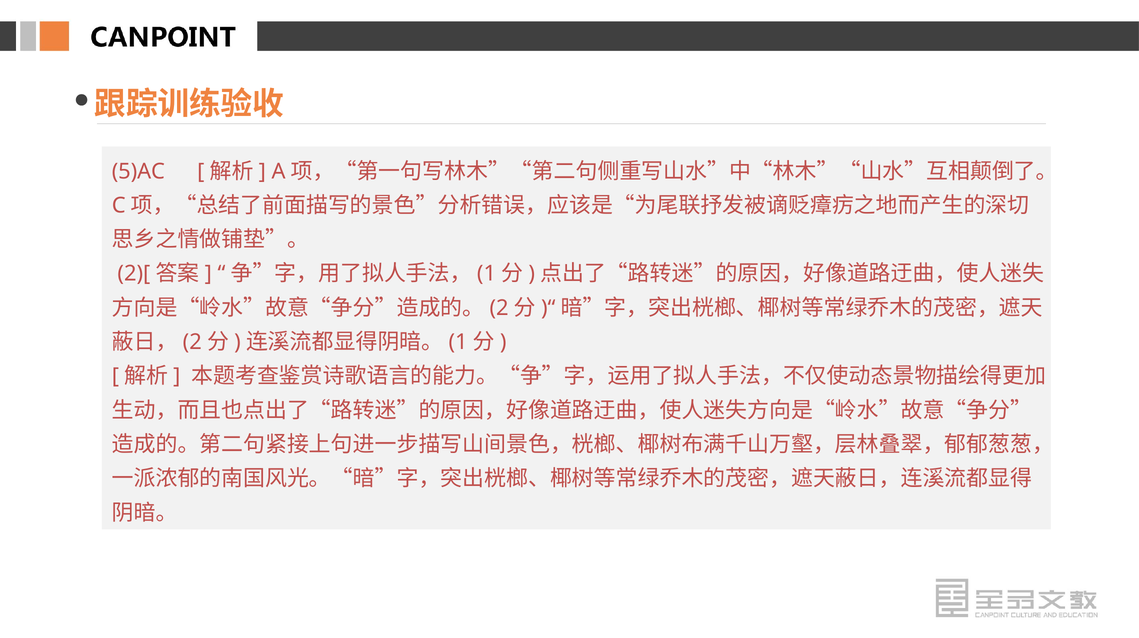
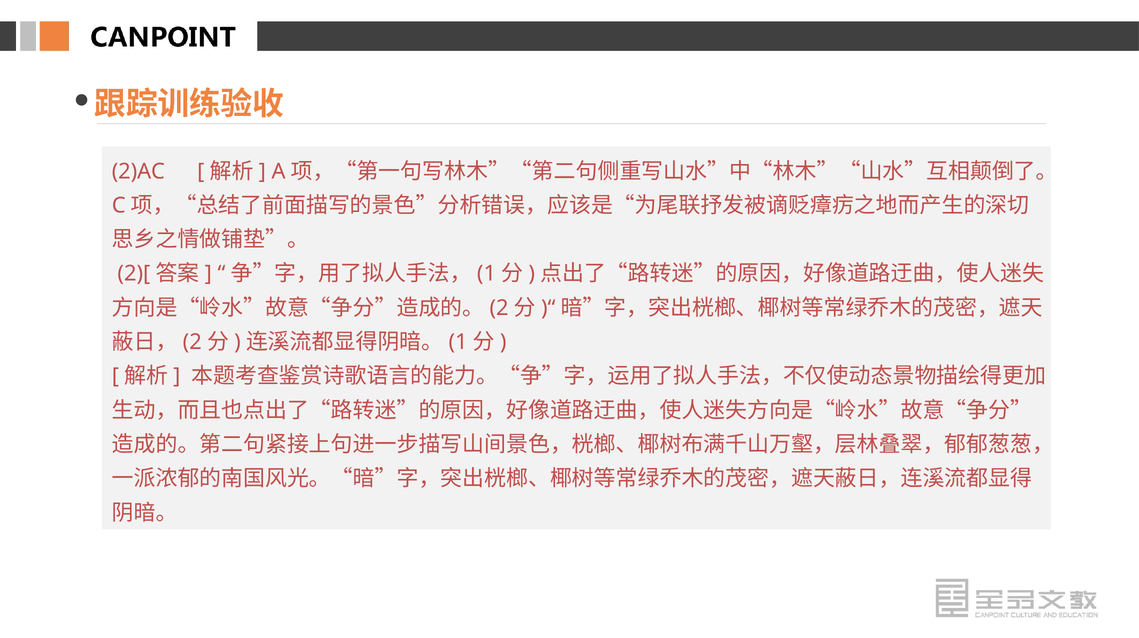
5)AC: 5)AC -> 2)AC (138, 171)
